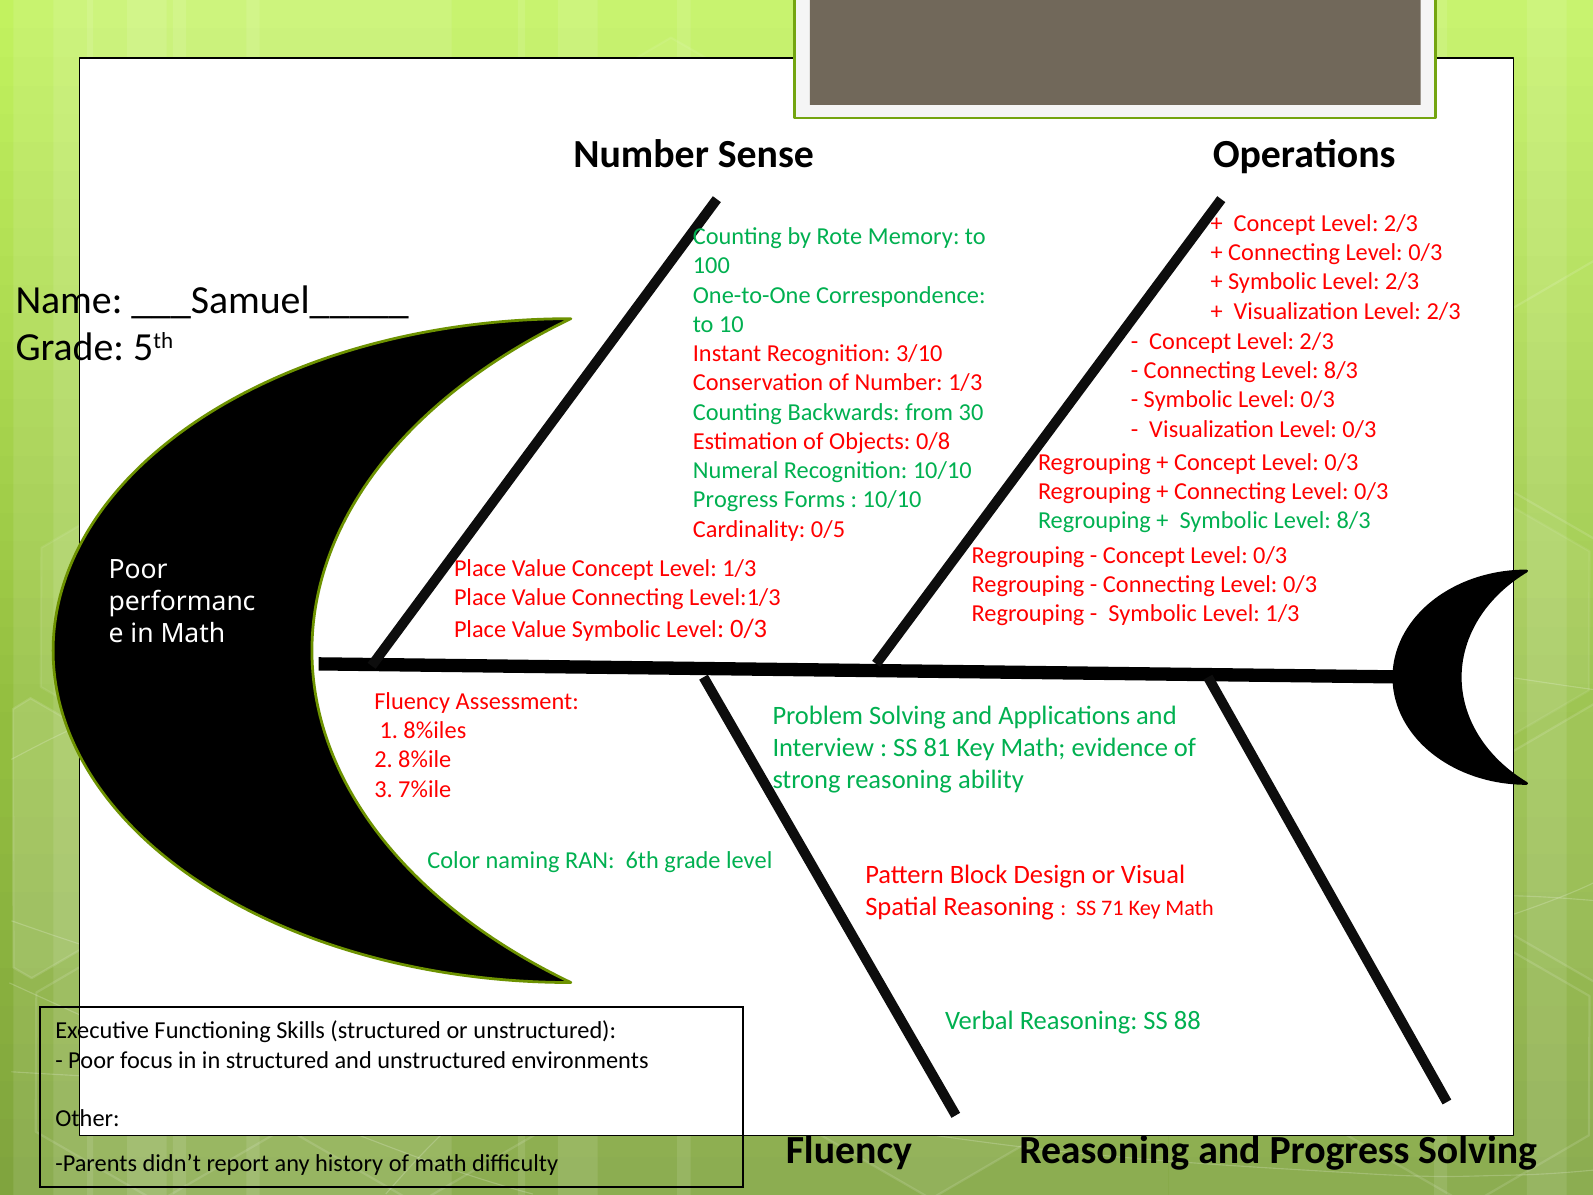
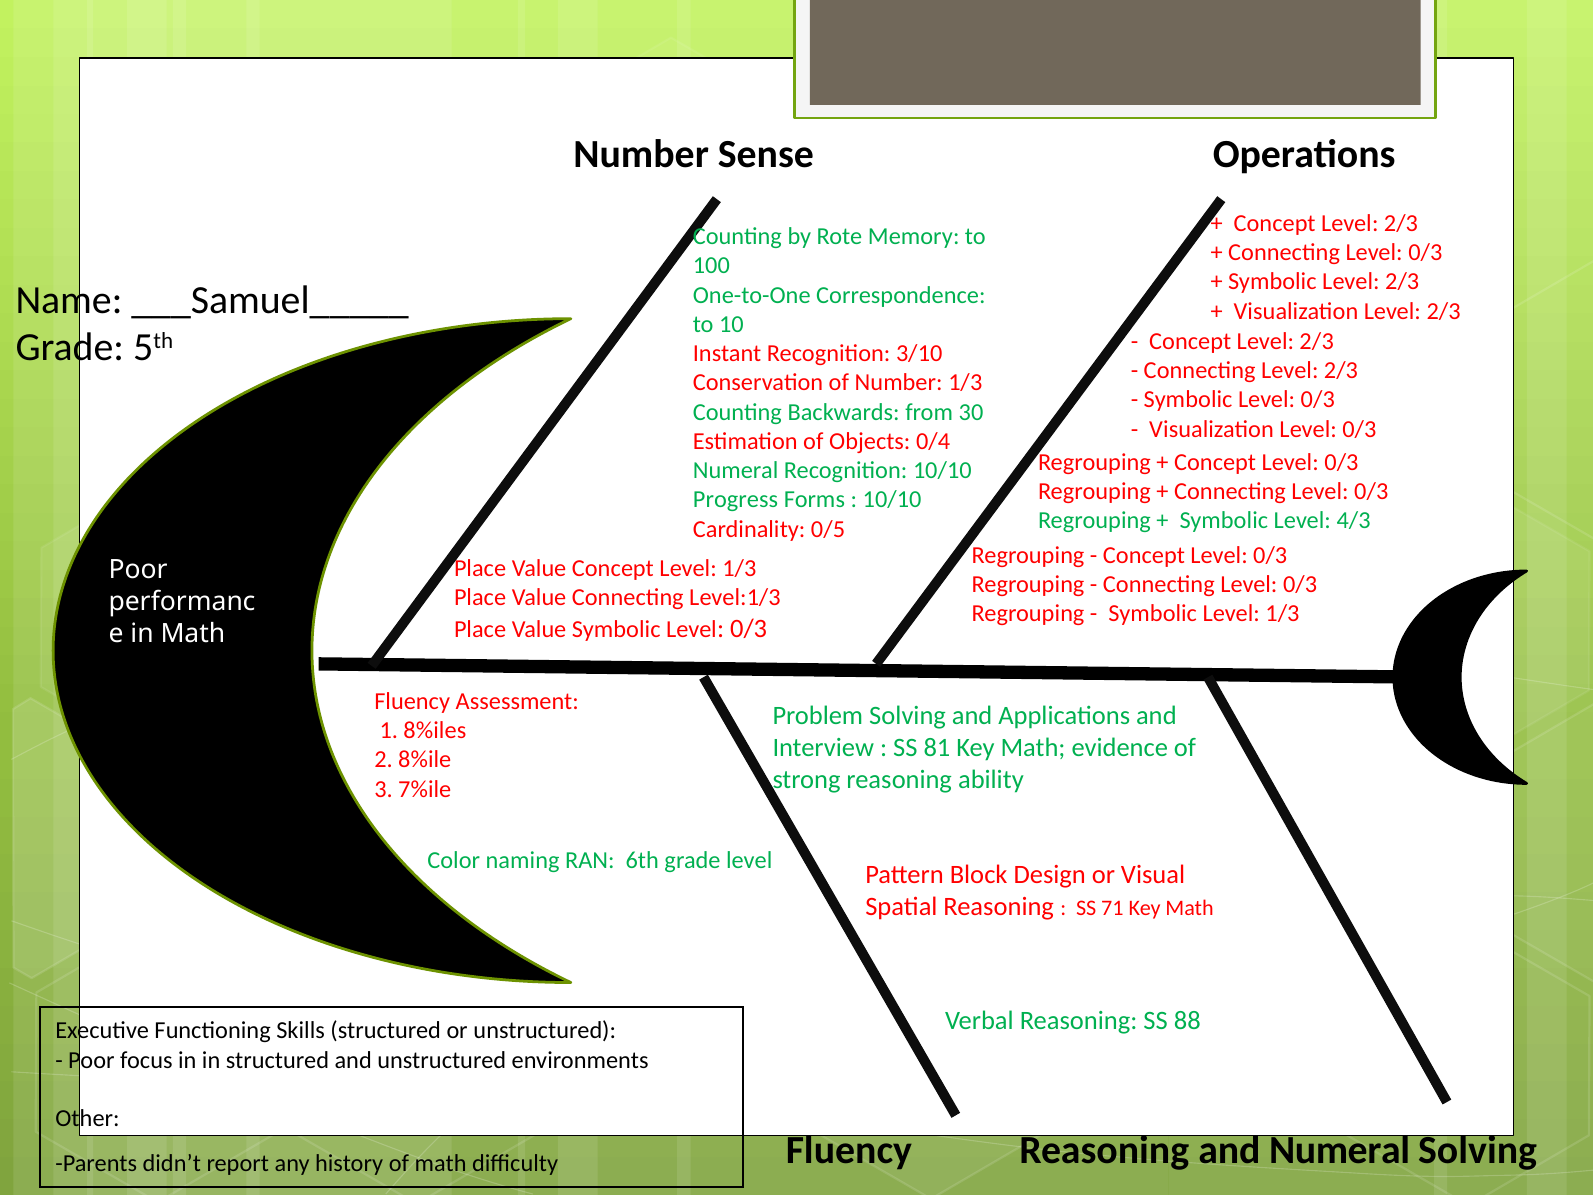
Connecting Level 8/3: 8/3 -> 2/3 (1341, 371)
0/8: 0/8 -> 0/4 (933, 441)
Symbolic Level 8/3: 8/3 -> 4/3 (1354, 521)
and Progress: Progress -> Numeral (1340, 1150)
